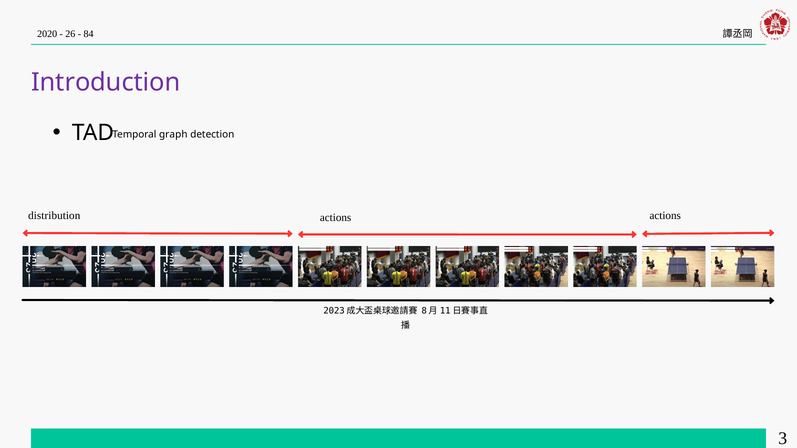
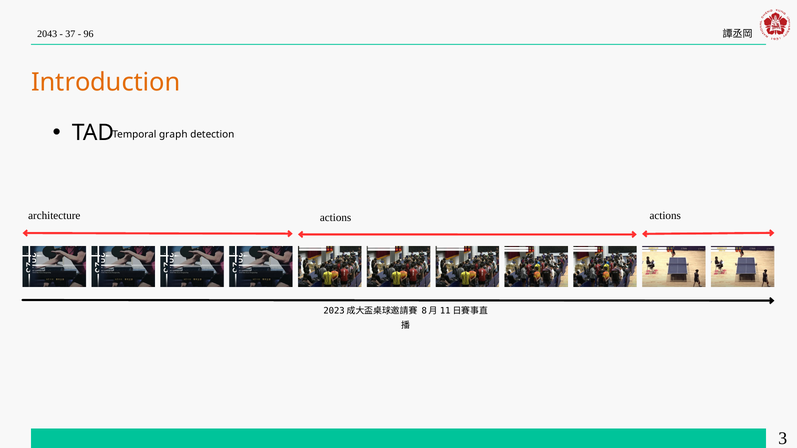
2020: 2020 -> 2043 (47, 34)
26: 26 -> 37 (70, 34)
84: 84 -> 96 (89, 34)
Introduction colour: purple -> orange (106, 82)
distribution: distribution -> architecture (54, 216)
